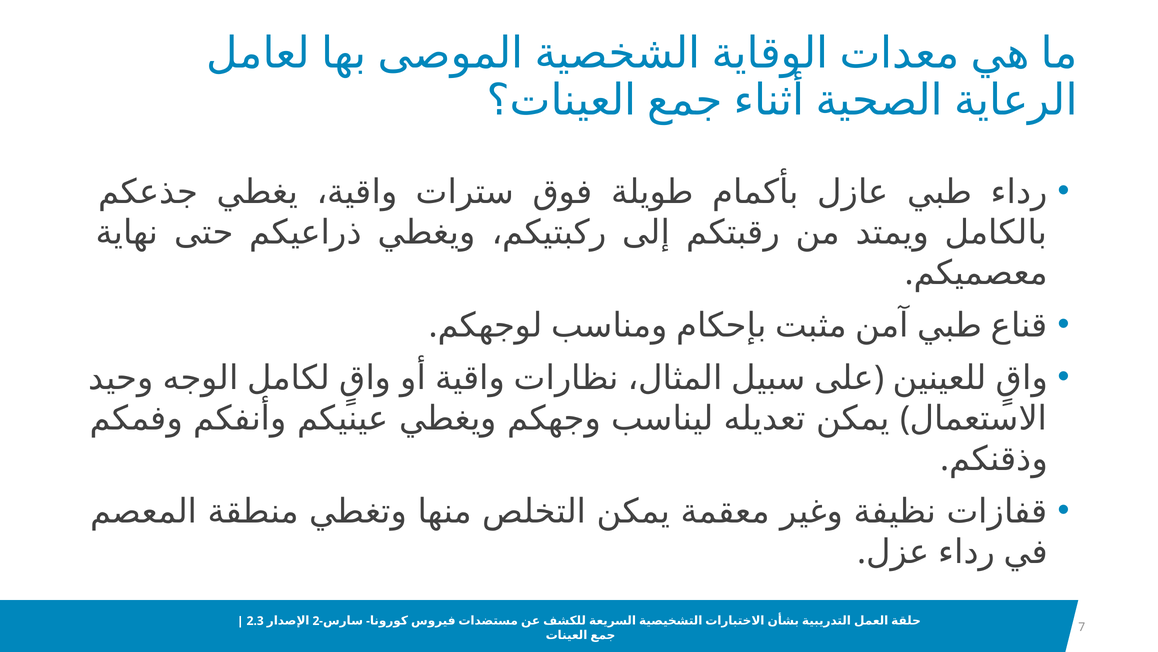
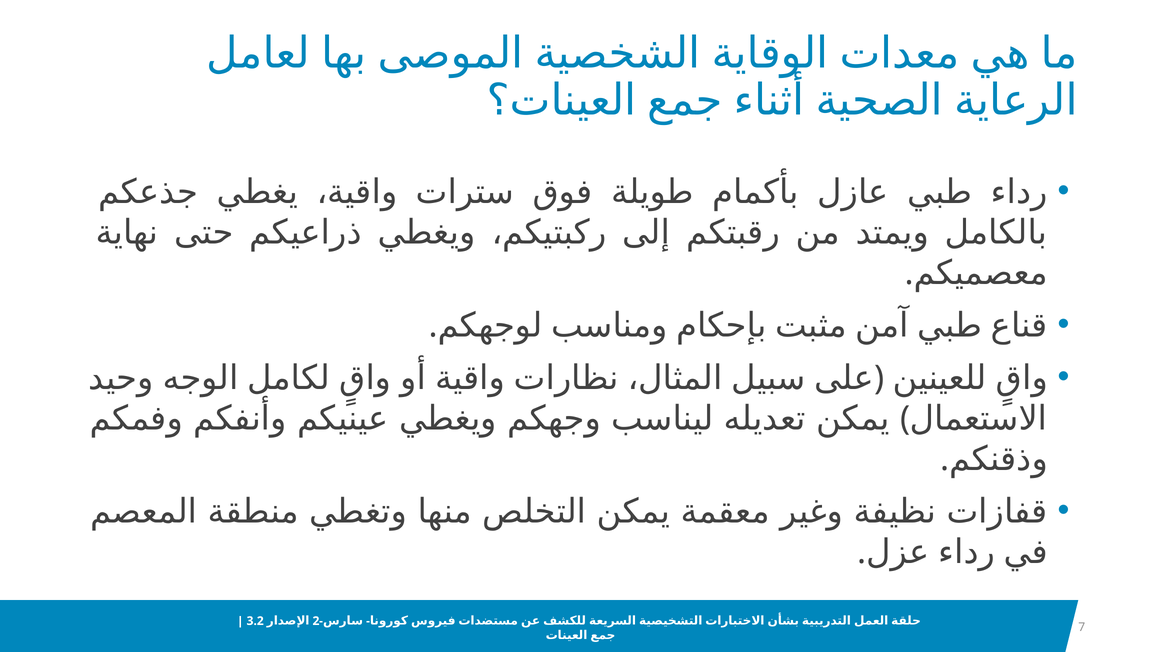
2.3: 2.3 -> 3.2 (255, 620)
